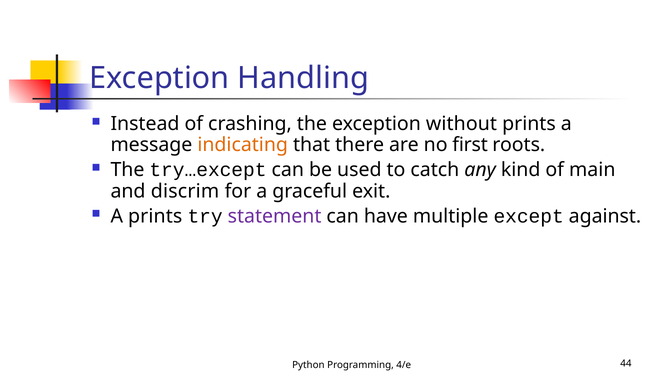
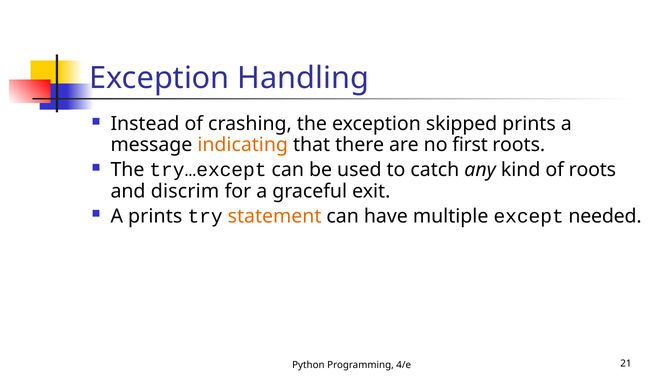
without: without -> skipped (462, 124)
of main: main -> roots (592, 170)
statement colour: purple -> orange (275, 216)
against: against -> needed (605, 216)
44: 44 -> 21 (626, 363)
